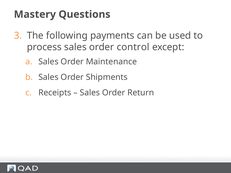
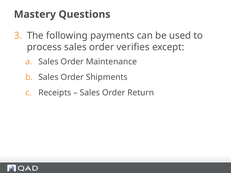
control: control -> verifies (133, 47)
